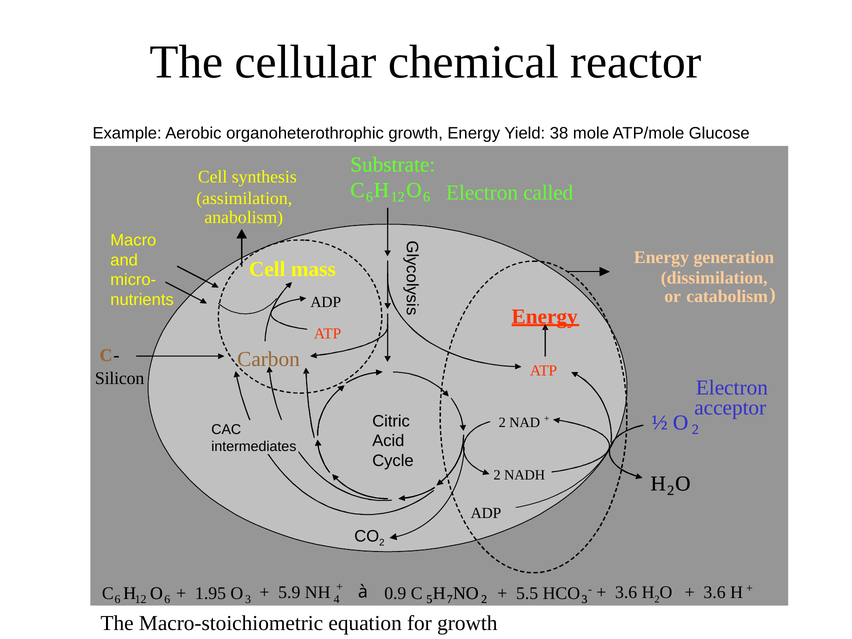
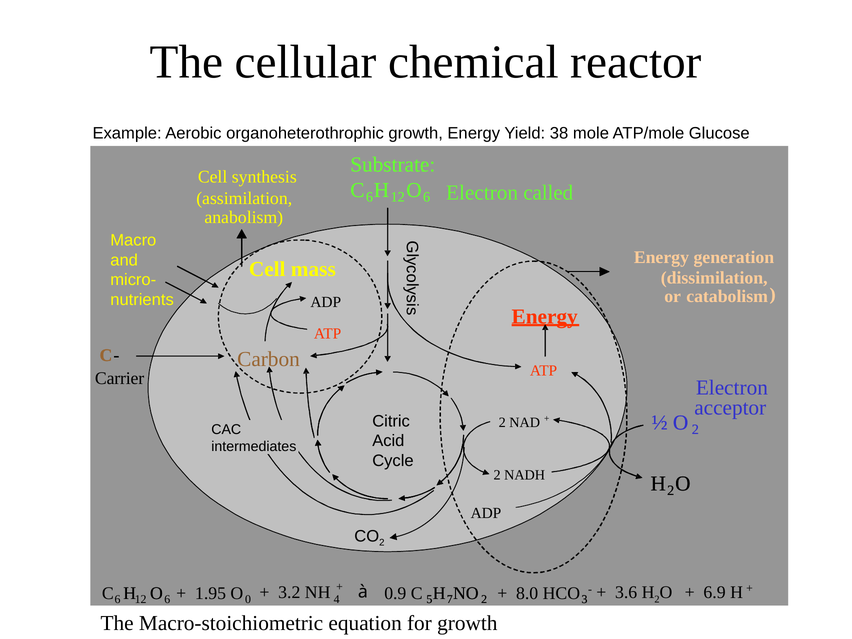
Silicon: Silicon -> Carrier (120, 378)
O 3: 3 -> 0 (248, 599)
5.9: 5.9 -> 3.2 (289, 593)
5.5: 5.5 -> 8.0 (527, 593)
3.6: 3.6 -> 6.9 (715, 593)
